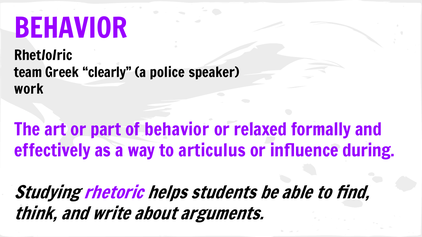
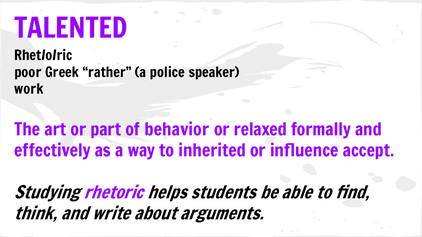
BEHAVIOR: BEHAVIOR -> TALENTED (71, 28)
team: team -> poor (28, 73)
clearly: clearly -> rather (107, 73)
articulus: articulus -> inherited (212, 151)
during: during -> accept (369, 151)
